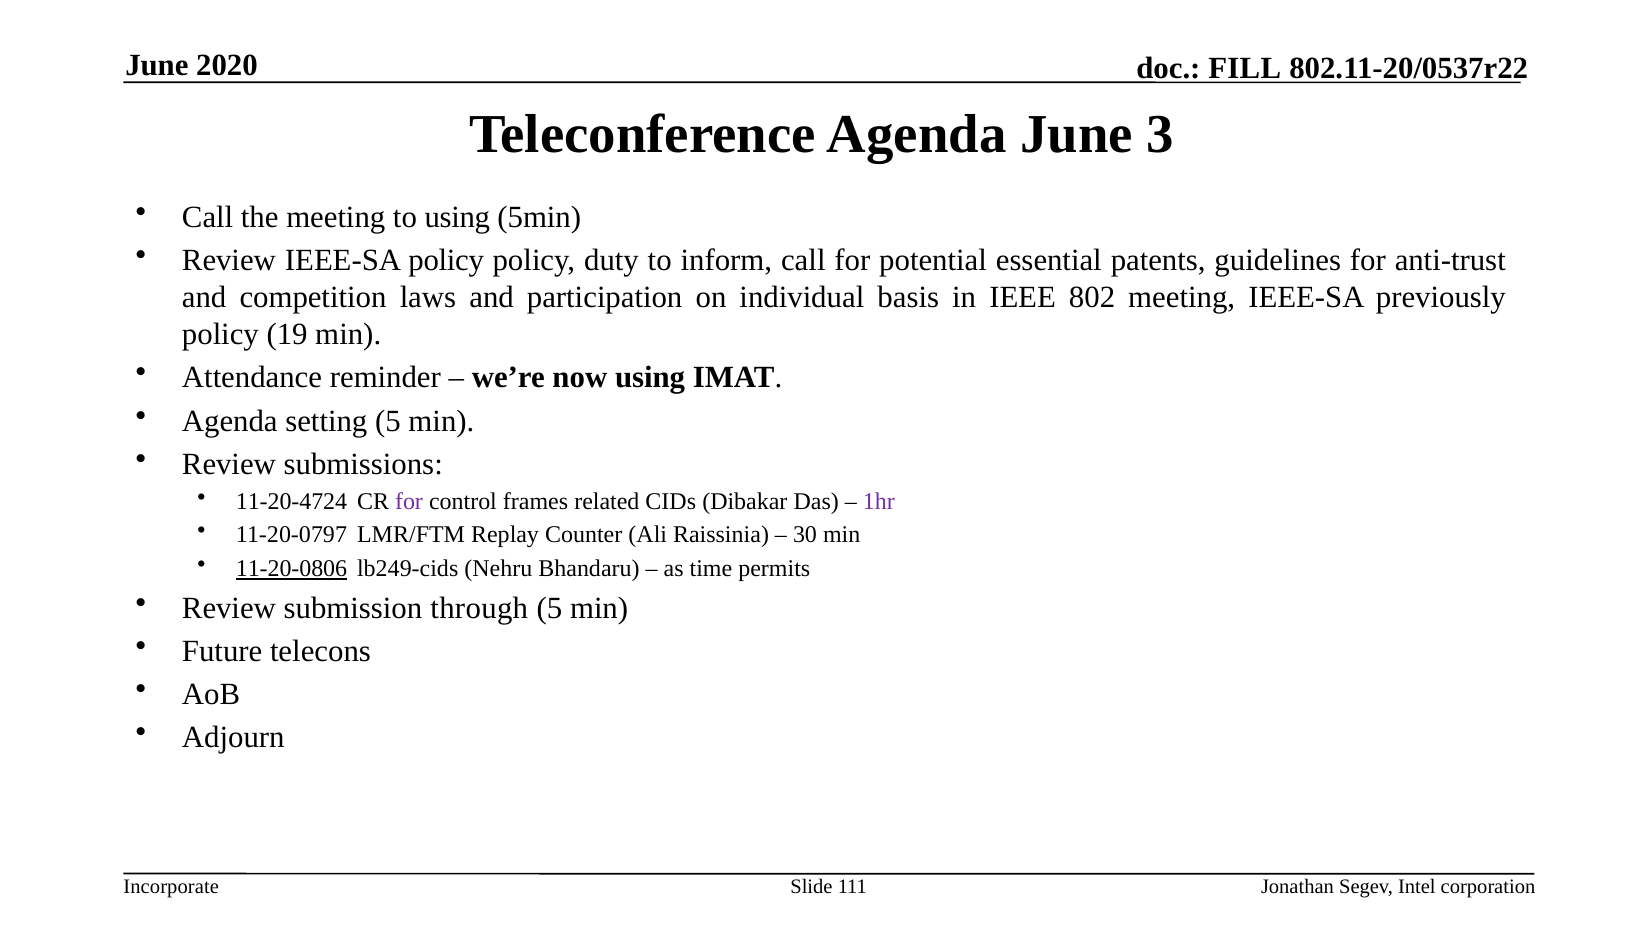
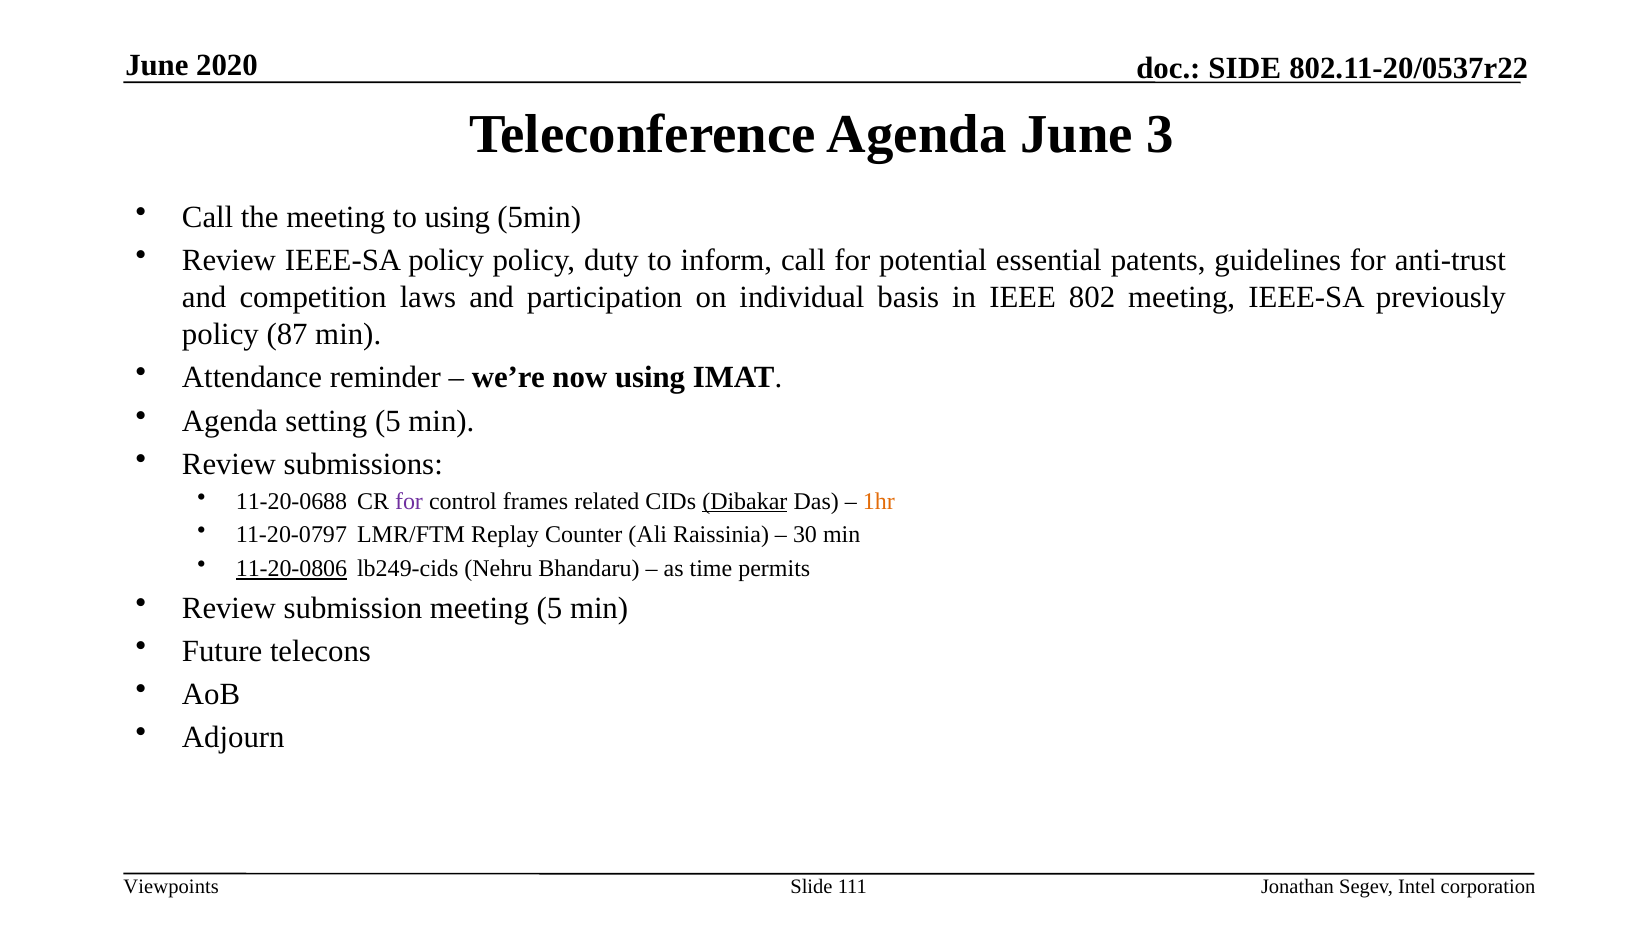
FILL: FILL -> SIDE (1245, 69)
19: 19 -> 87 (287, 334)
11-20-4724: 11-20-4724 -> 11-20-0688 (292, 501)
Dibakar underline: none -> present (745, 501)
1hr colour: purple -> orange (879, 501)
submission through: through -> meeting (479, 608)
Incorporate: Incorporate -> Viewpoints (171, 887)
